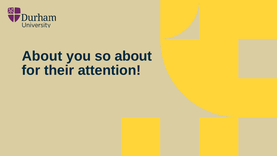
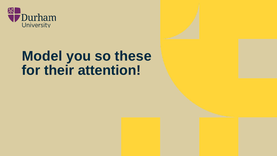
About: About -> Model (42, 56)
so about: about -> these (133, 56)
